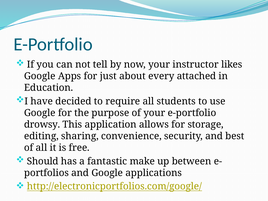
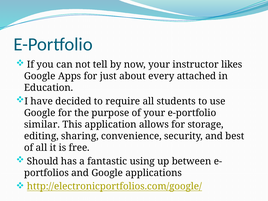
drowsy: drowsy -> similar (42, 124)
make: make -> using (142, 161)
